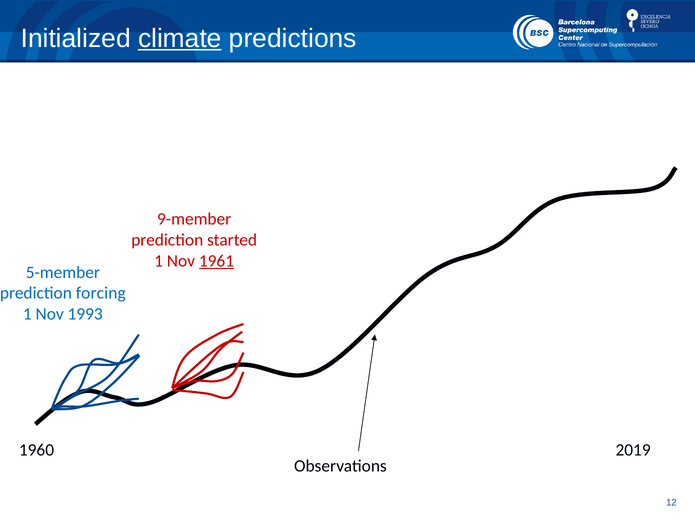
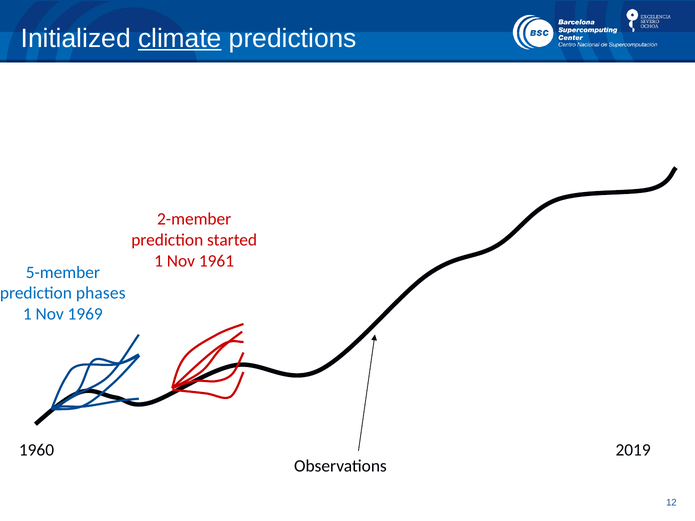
9-member: 9-member -> 2-member (194, 219)
1961 underline: present -> none (216, 261)
forcing: forcing -> phases (101, 293)
1993: 1993 -> 1969 (85, 314)
